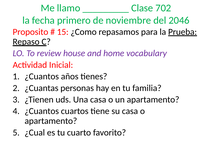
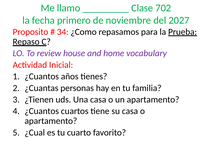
2046: 2046 -> 2027 (179, 20)
15: 15 -> 34 (63, 32)
